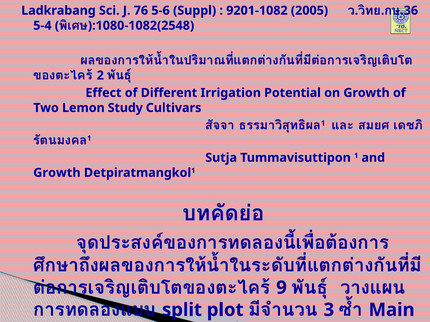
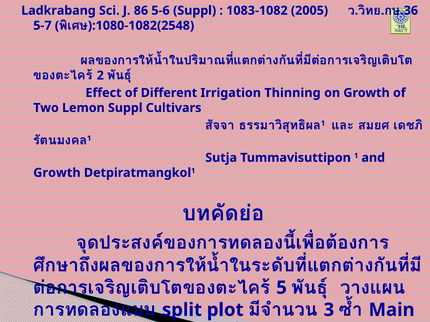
76: 76 -> 86 (141, 11)
9201-1082: 9201-1082 -> 1083-1082 (257, 11)
5-4: 5-4 -> 5-7 (42, 26)
Potential: Potential -> Thinning (292, 93)
Lemon Study: Study -> Suppl (125, 108)
9: 9 -> 5 (282, 288)
